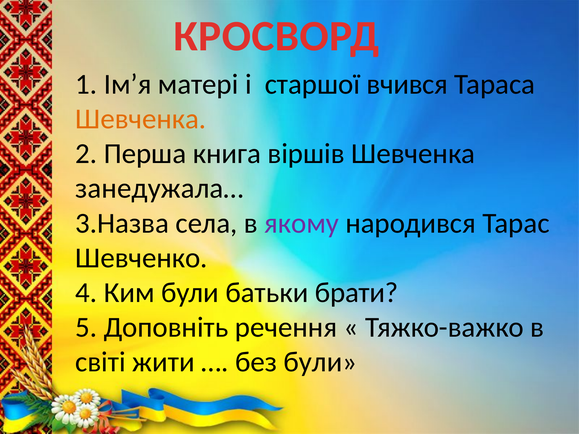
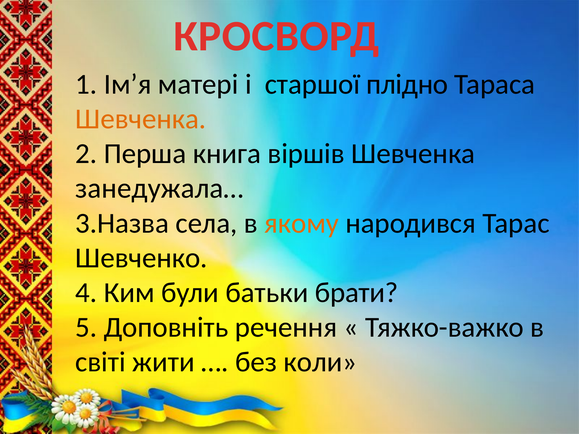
вчився: вчився -> плідно (407, 84)
якому colour: purple -> orange (302, 223)
без були: були -> коли (320, 362)
